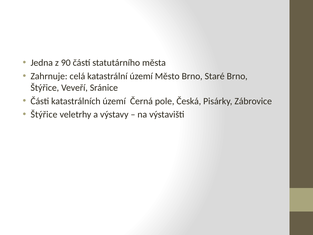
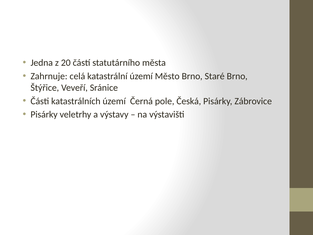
90: 90 -> 20 (66, 63)
Štýřice: Štýřice -> Pisárky (44, 114)
